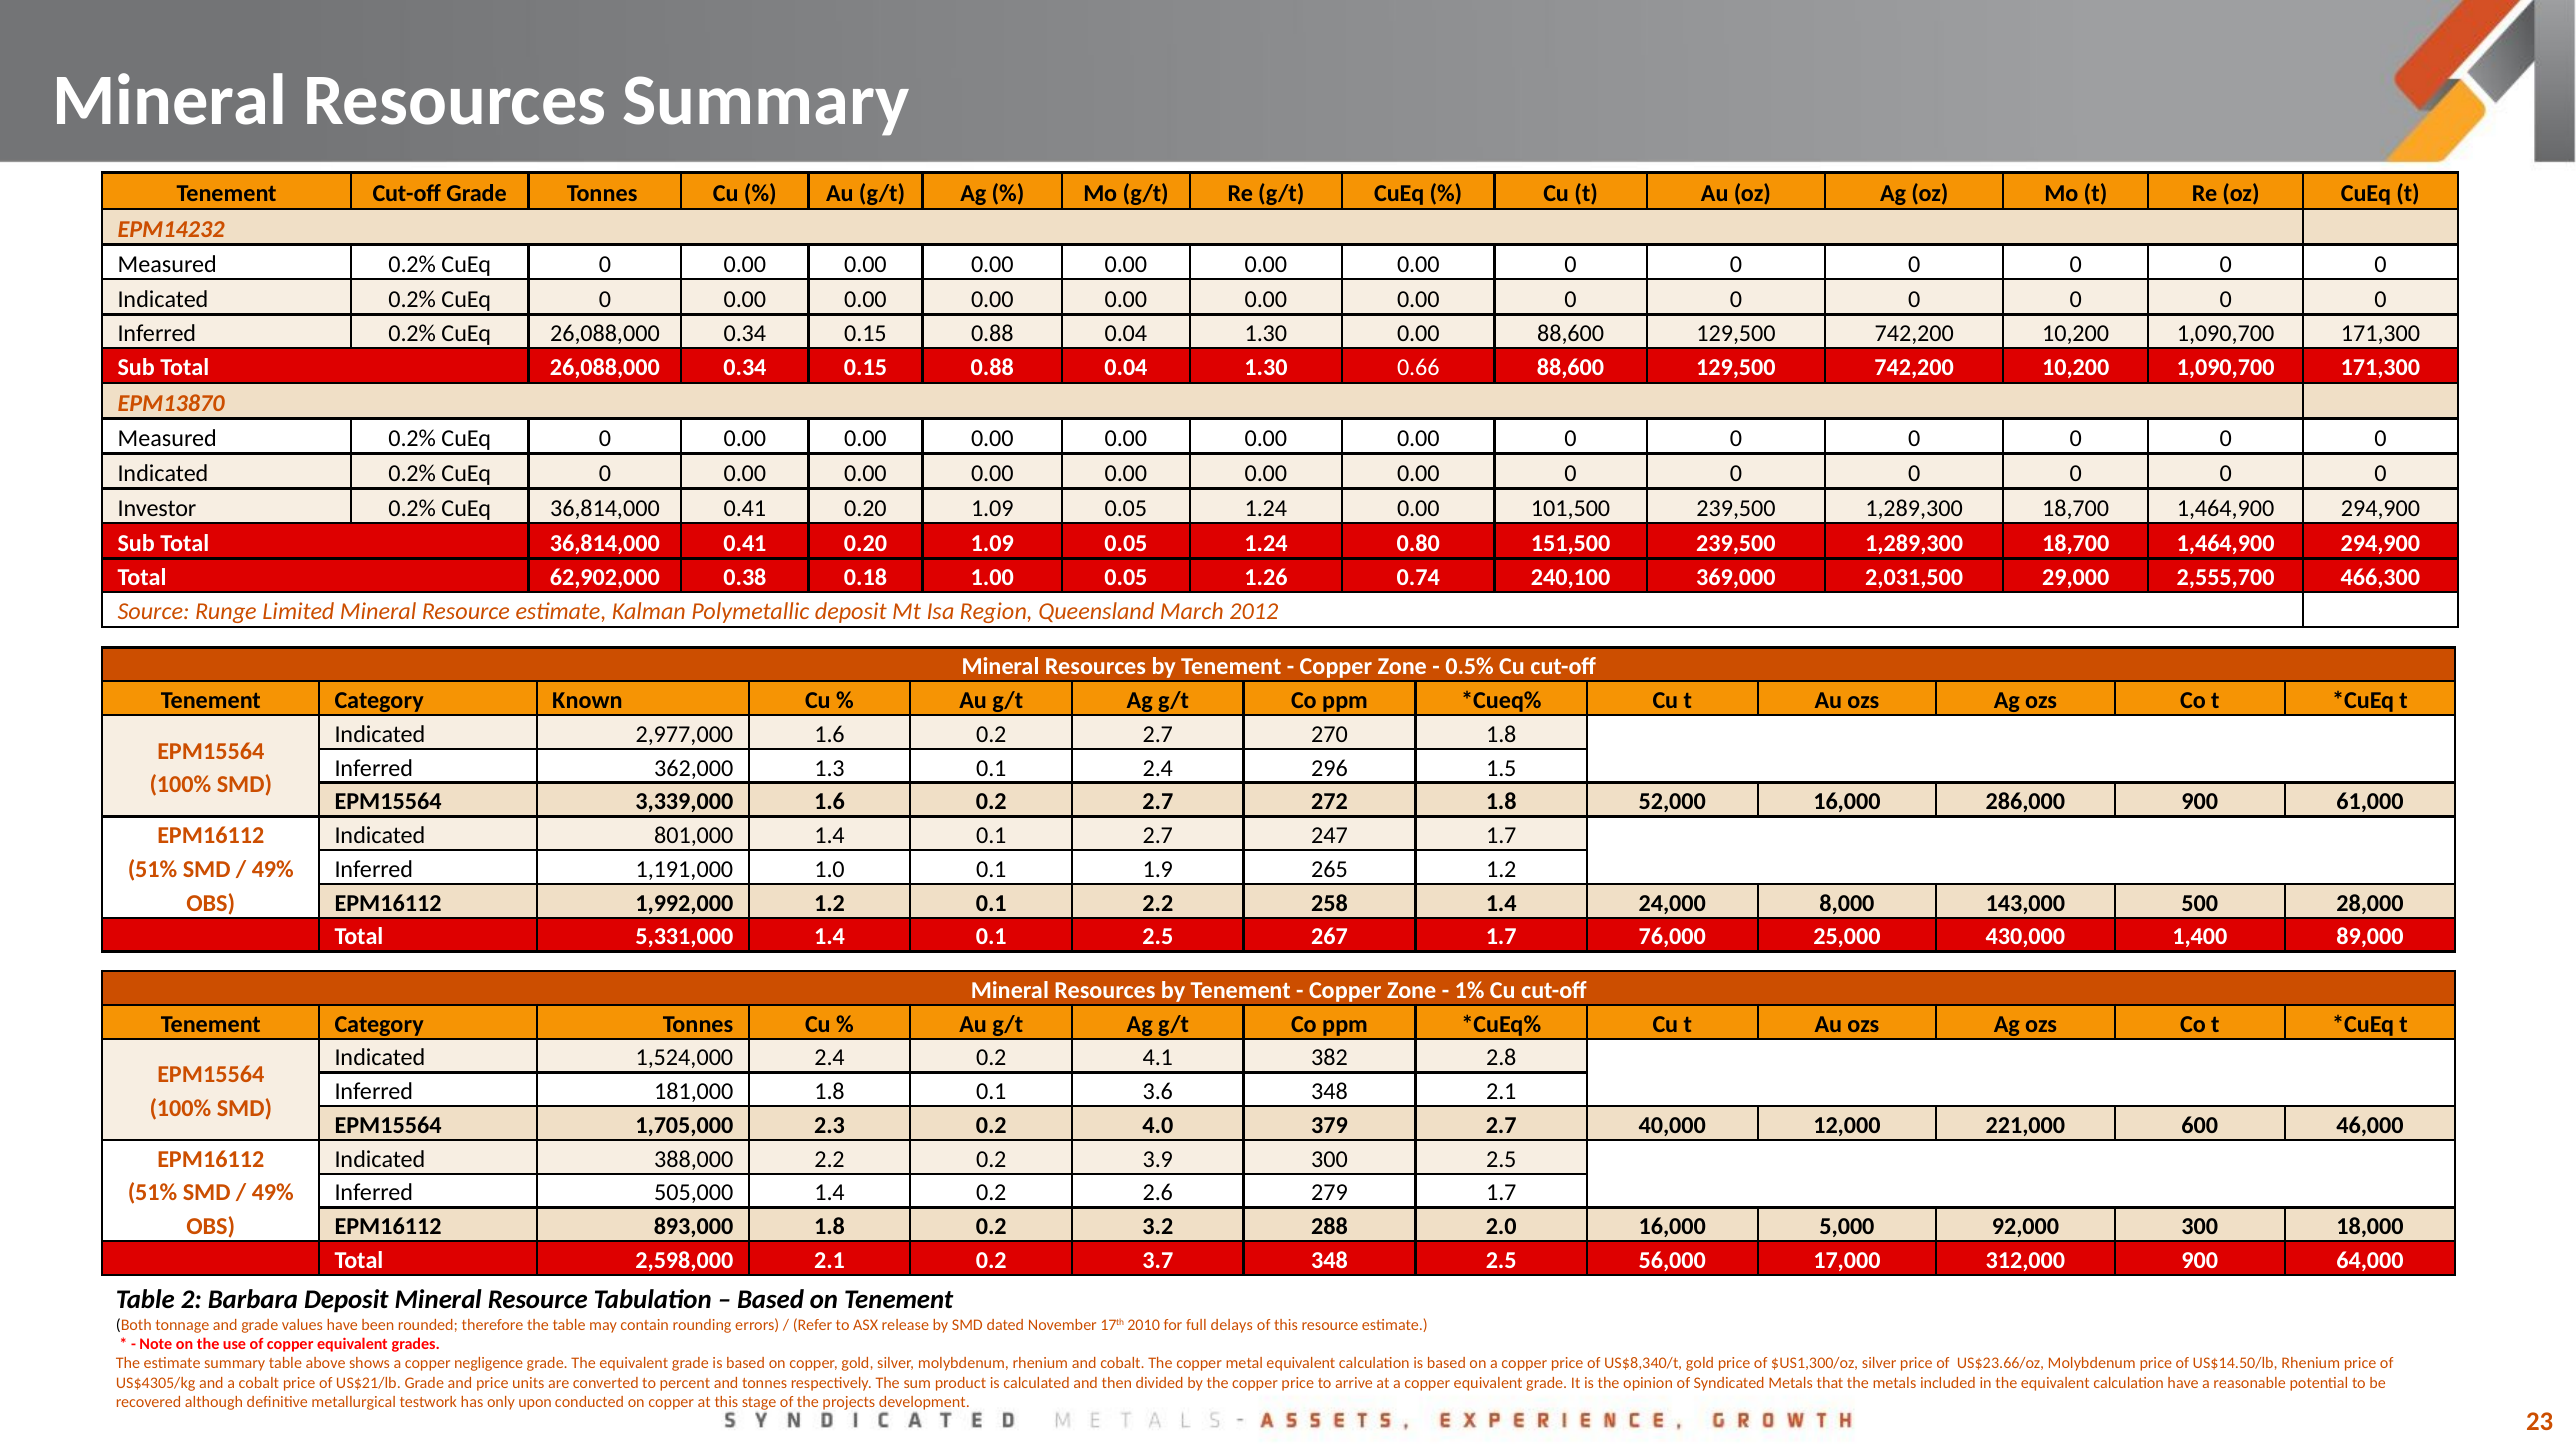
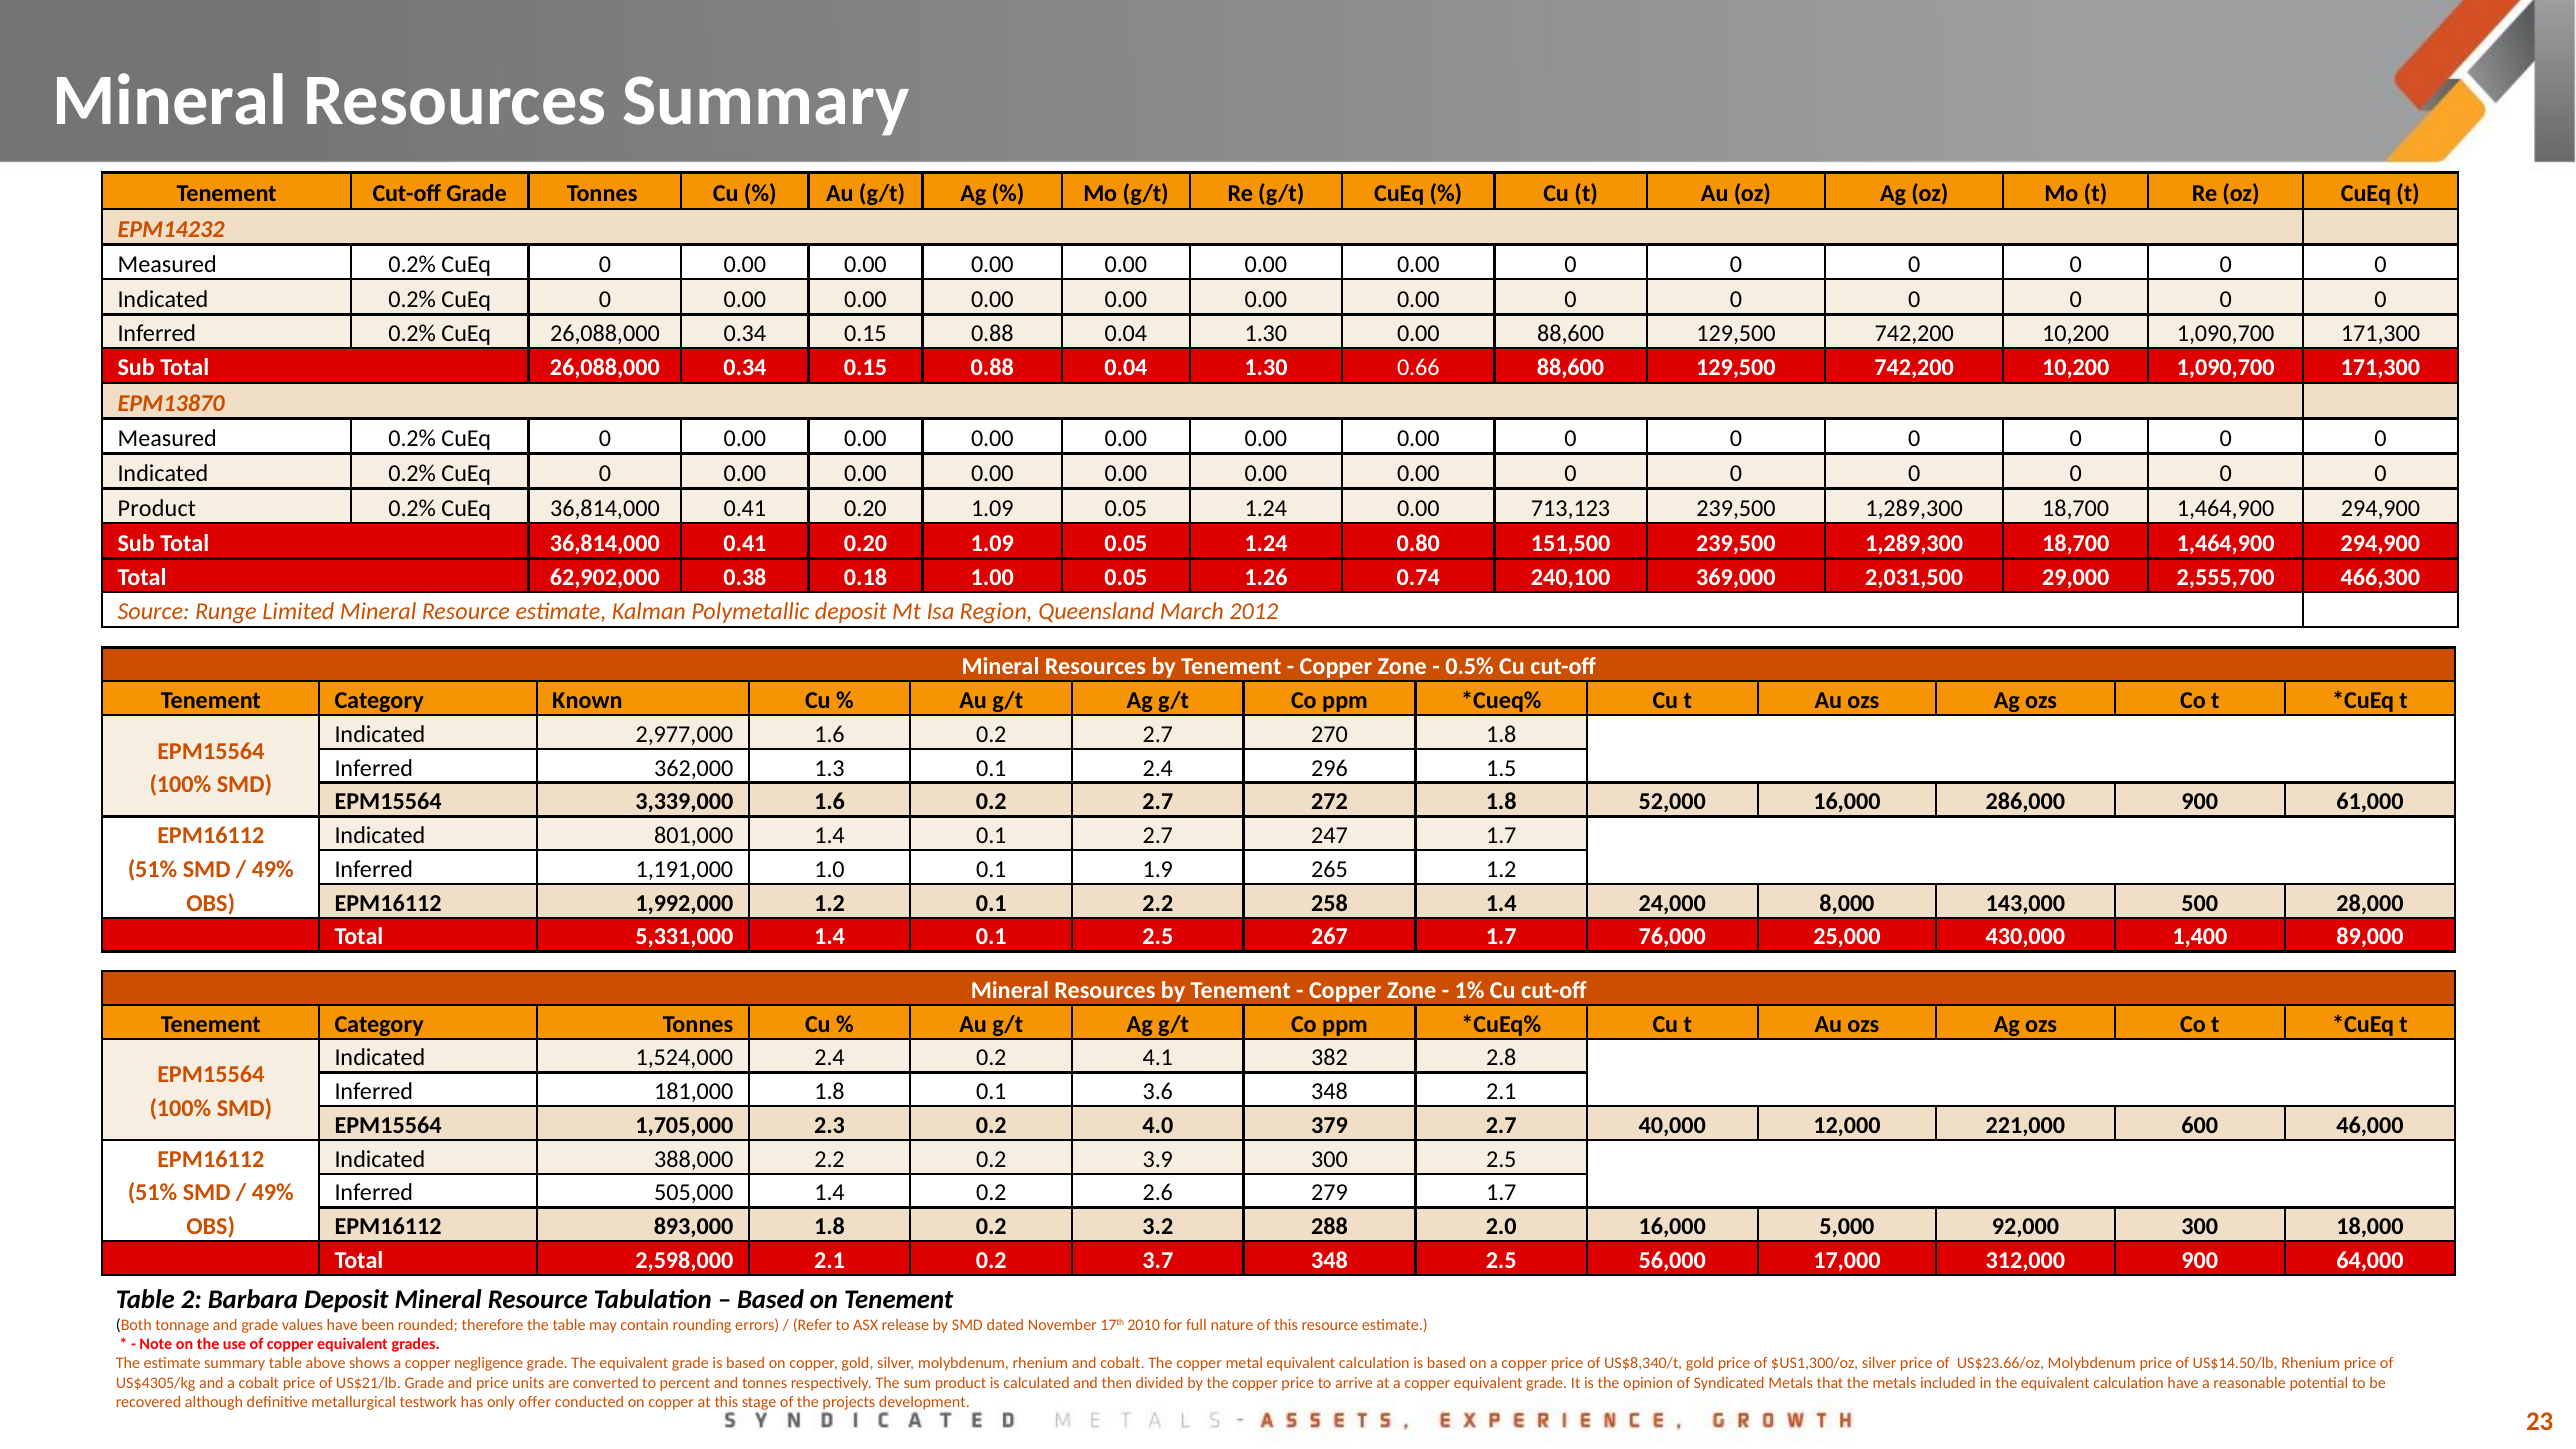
Investor: Investor -> Product (157, 508)
101,500: 101,500 -> 713,123 (1571, 508)
delays: delays -> nature (1232, 1325)
upon: upon -> offer (535, 1402)
